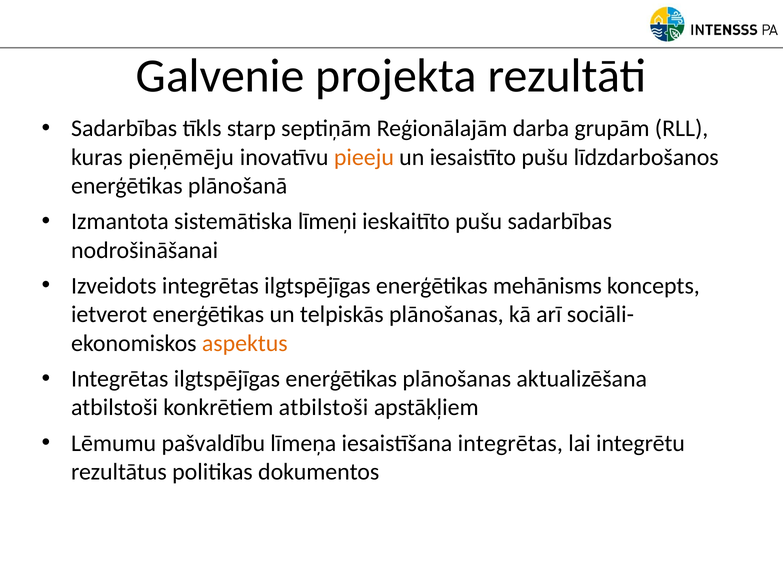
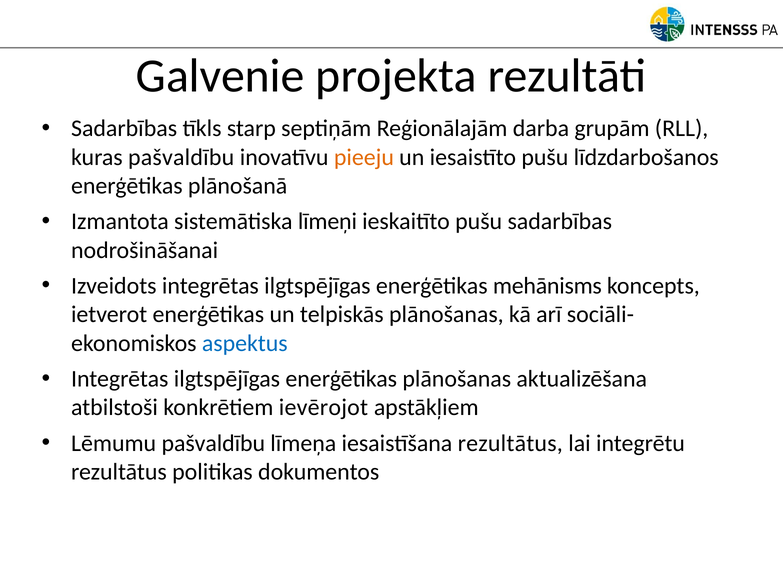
kuras pieņēmēju: pieņēmēju -> pašvaldību (181, 157)
aspektus colour: orange -> blue (245, 343)
konkrētiem atbilstoši: atbilstoši -> ievērojot (323, 408)
iesaistīšana integrētas: integrētas -> rezultātus (510, 443)
